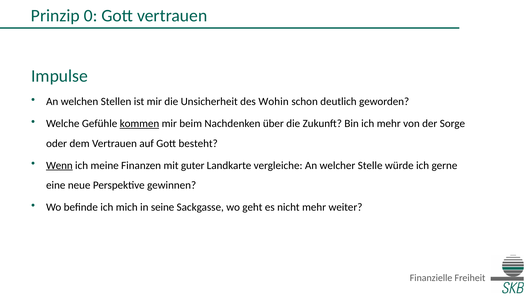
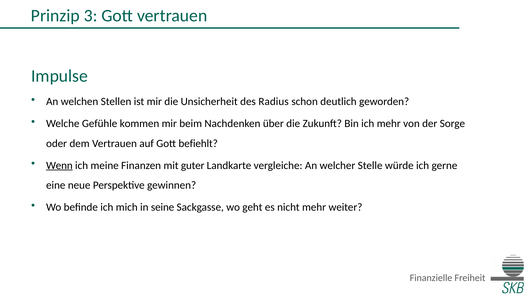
0: 0 -> 3 (91, 16)
Wohin: Wohin -> Radius (274, 102)
kommen underline: present -> none (139, 124)
besteht: besteht -> befiehlt (198, 144)
